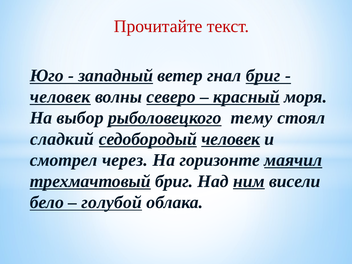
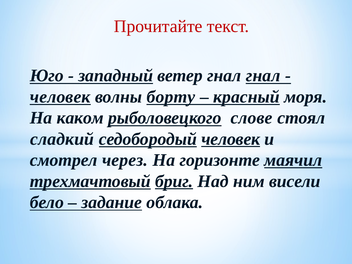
гнал бриг: бриг -> гнал (263, 76)
северо: северо -> борту (171, 97)
выбор: выбор -> каком (80, 118)
тему: тему -> слове (252, 118)
бриг underline: none -> present (174, 181)
ним underline: present -> none (249, 181)
голубой: голубой -> задание (112, 202)
